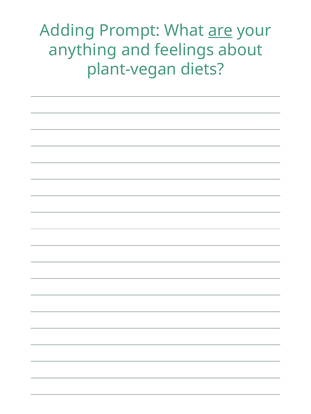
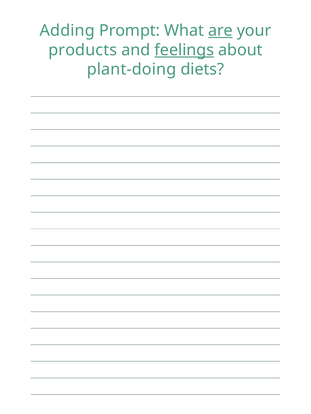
anything: anything -> products (83, 50)
feelings underline: none -> present (184, 50)
plant-vegan: plant-vegan -> plant-doing (132, 69)
